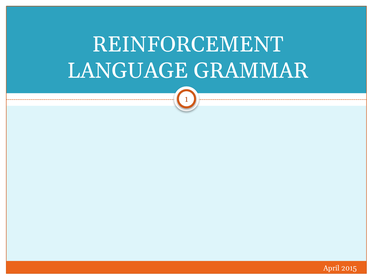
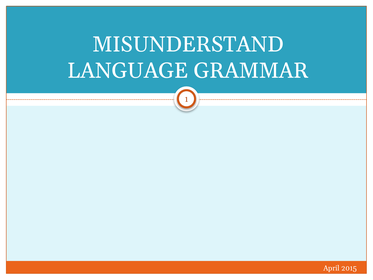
REINFORCEMENT: REINFORCEMENT -> MISUNDERSTAND (188, 44)
